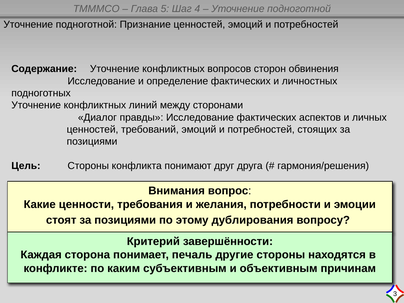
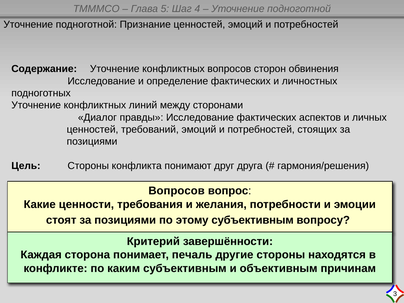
Внимания: Внимания -> Вопросов (177, 191)
этому дублирования: дублирования -> субъективным (253, 220)
